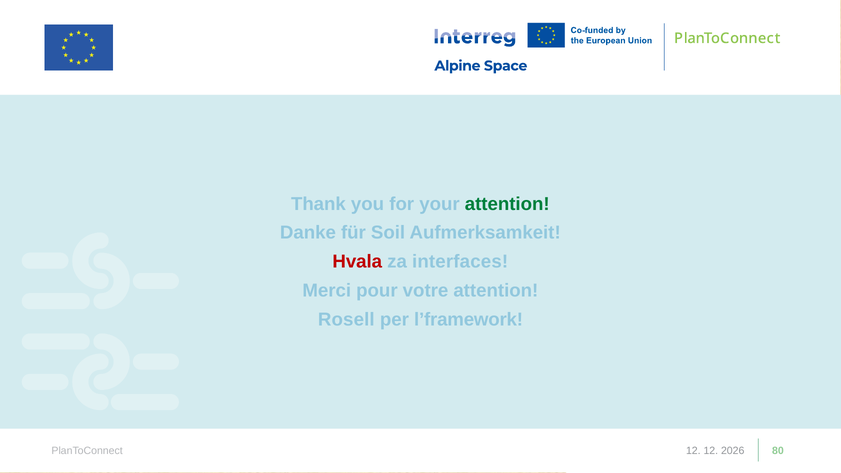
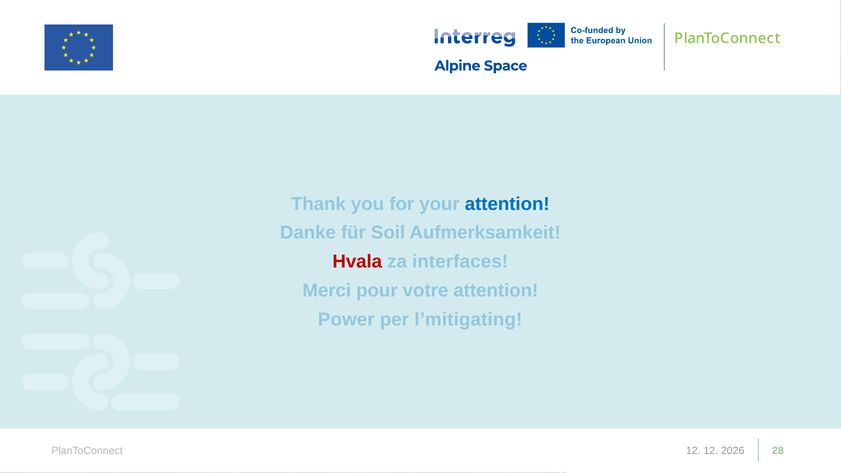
attention colour: green -> blue (507, 204)
Rosell: Rosell -> Power (346, 320)
l’framework: l’framework -> l’mitigating (468, 320)
80: 80 -> 28 (778, 451)
